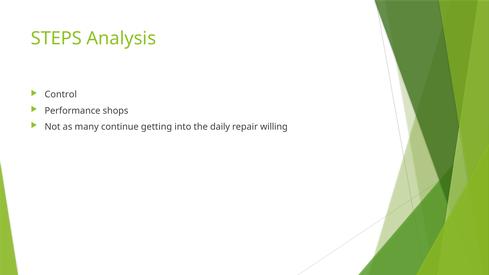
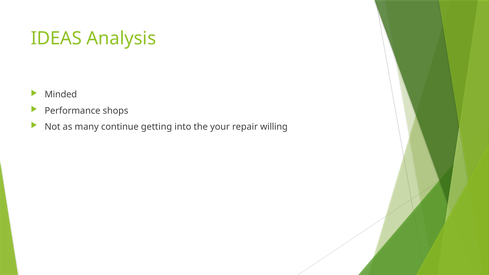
STEPS: STEPS -> IDEAS (56, 39)
Control: Control -> Minded (61, 95)
daily: daily -> your (220, 127)
